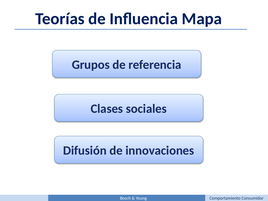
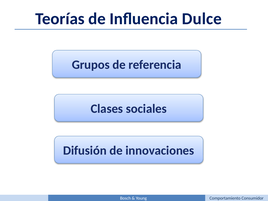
Mapa: Mapa -> Dulce (202, 19)
